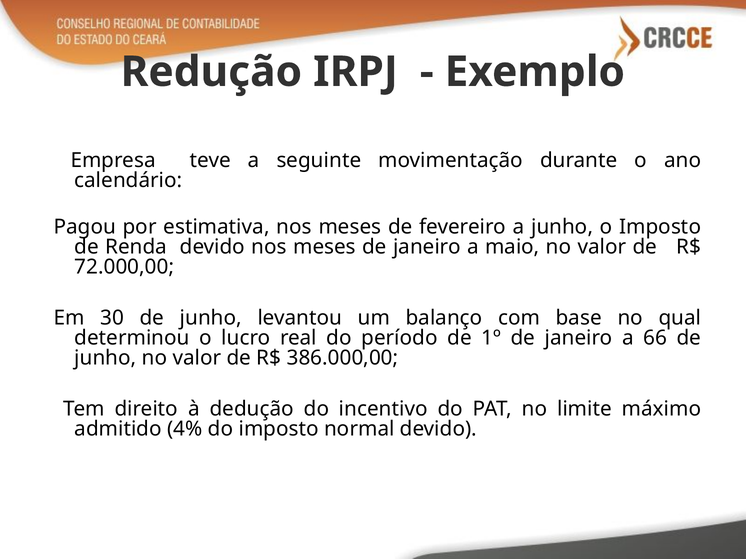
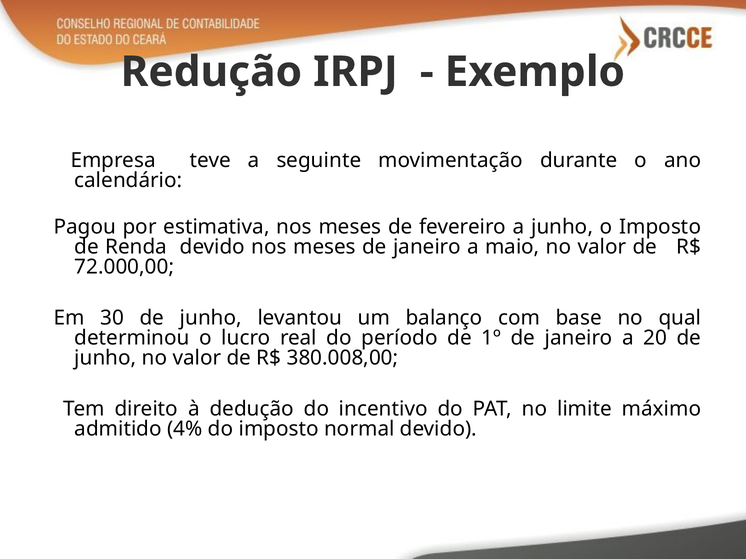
66: 66 -> 20 (655, 338)
386.000,00: 386.000,00 -> 380.008,00 (342, 358)
